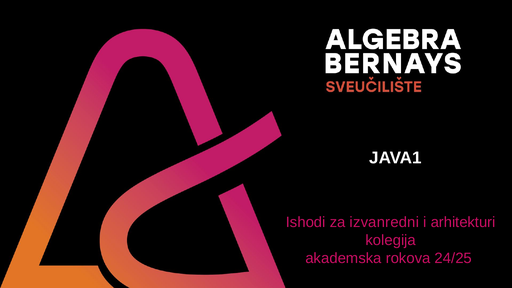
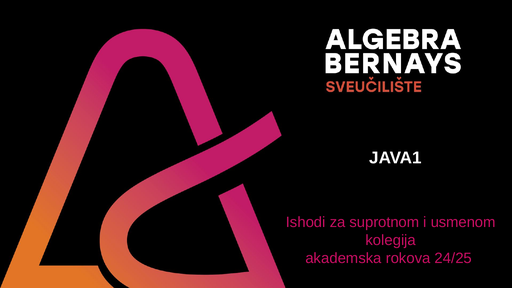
izvanredni: izvanredni -> suprotnom (384, 222)
arhitekturi: arhitekturi -> usmenom (463, 222)
